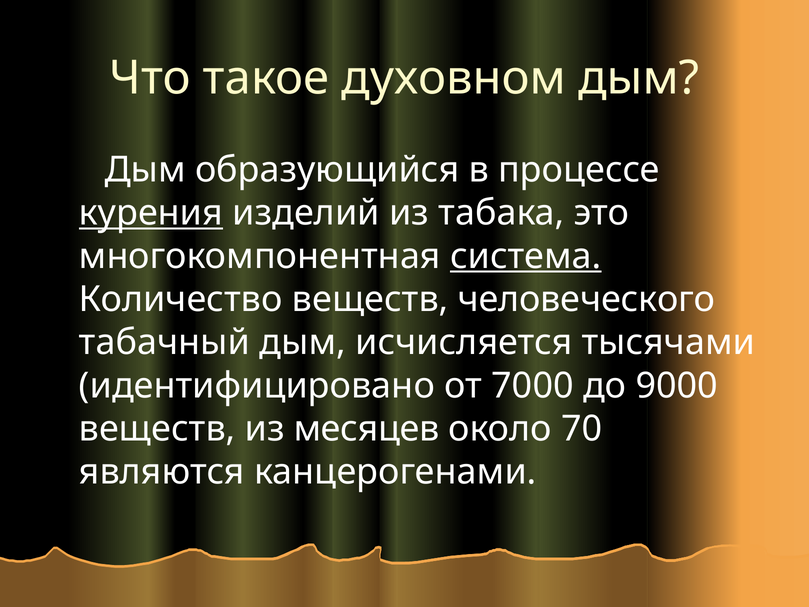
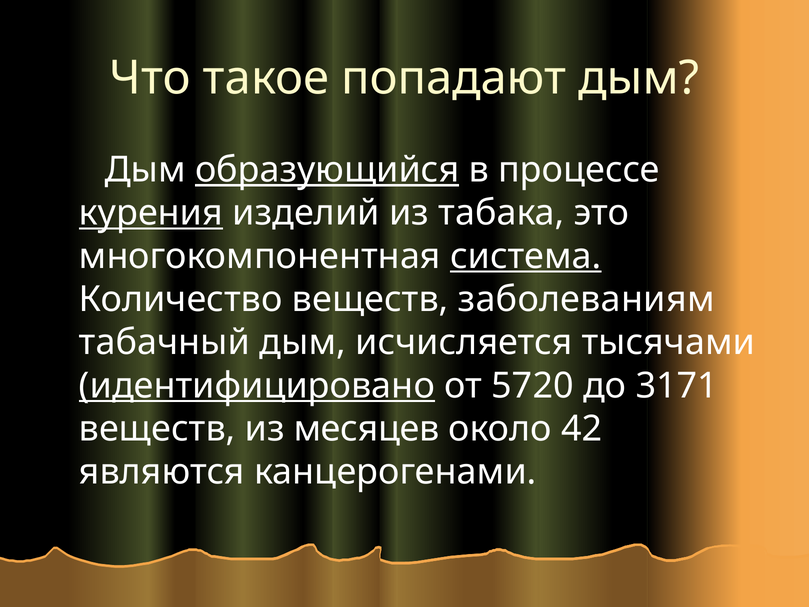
духовном: духовном -> попадают (454, 78)
образующийся underline: none -> present (327, 170)
человеческого: человеческого -> заболеваниям (586, 299)
идентифицировано underline: none -> present (257, 385)
7000: 7000 -> 5720 (533, 385)
9000: 9000 -> 3171 (677, 385)
70: 70 -> 42 (582, 429)
